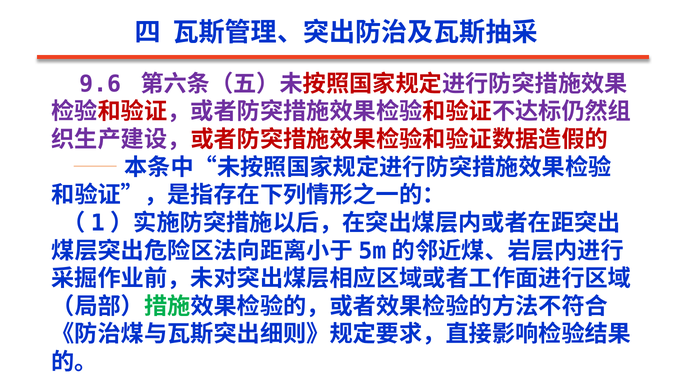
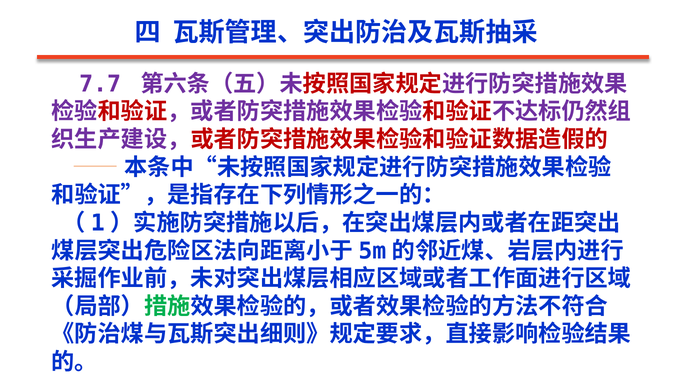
9.6: 9.6 -> 7.7 (100, 84)
